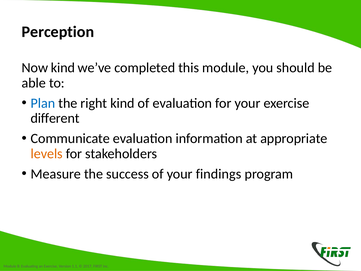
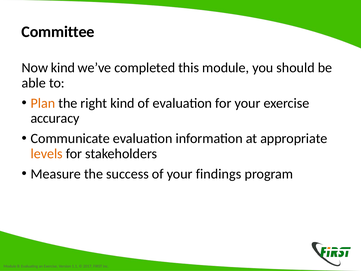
Perception: Perception -> Committee (58, 32)
Plan colour: blue -> orange (43, 103)
different: different -> accuracy (55, 118)
